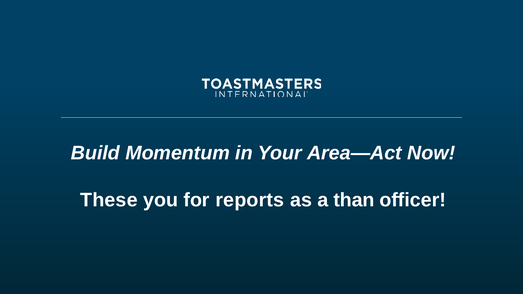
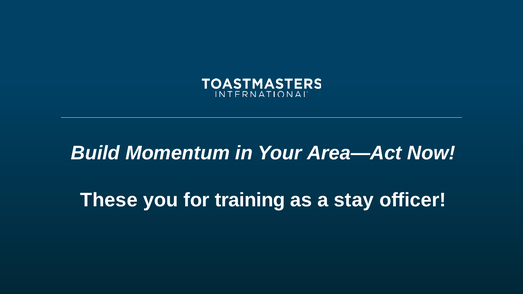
reports: reports -> training (250, 200)
than: than -> stay (354, 200)
